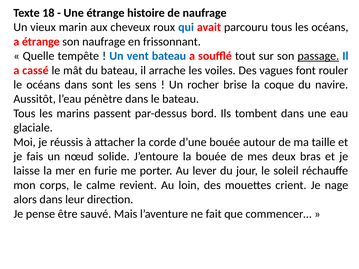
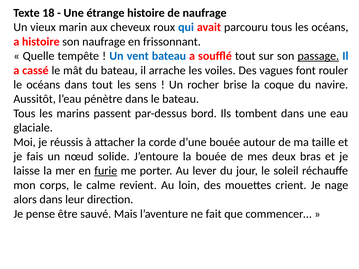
a étrange: étrange -> histoire (41, 42)
dans sont: sont -> tout (102, 85)
furie underline: none -> present (106, 171)
